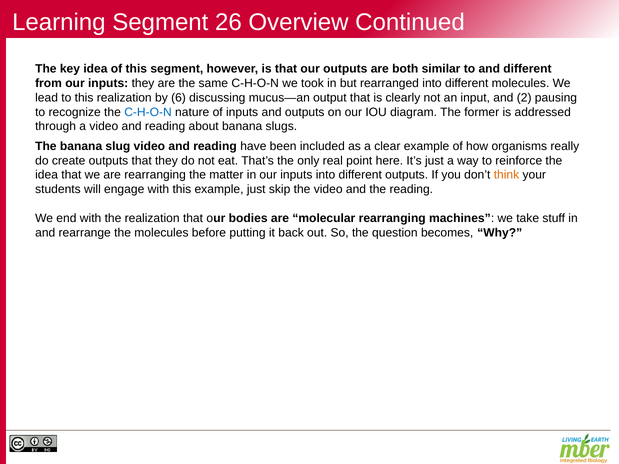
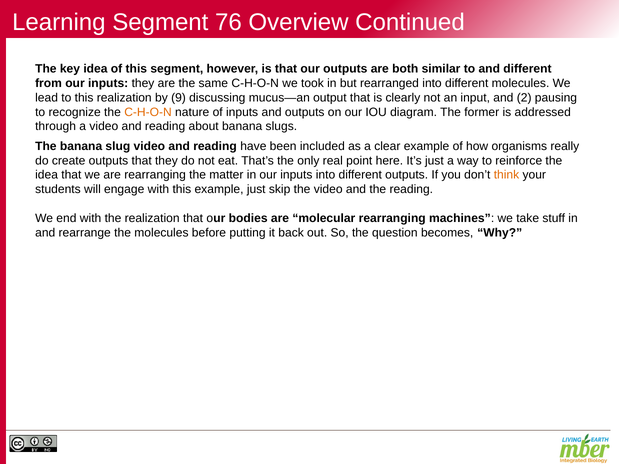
26: 26 -> 76 (228, 22)
6: 6 -> 9 (178, 98)
C-H-O-N colour: blue -> orange (148, 112)
